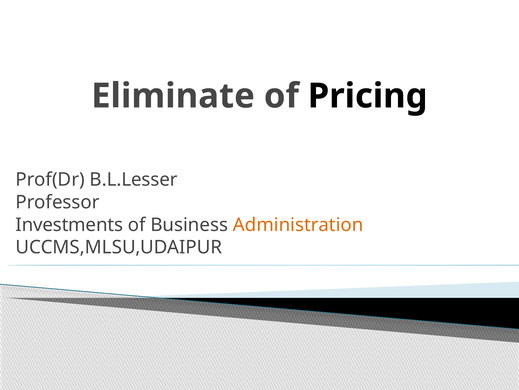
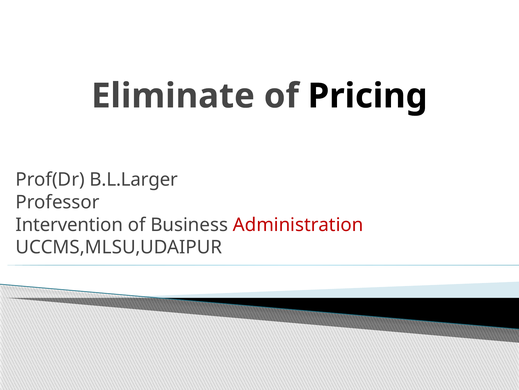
B.L.Lesser: B.L.Lesser -> B.L.Larger (134, 179)
Investments: Investments -> Intervention (69, 224)
Administration colour: orange -> red (298, 224)
